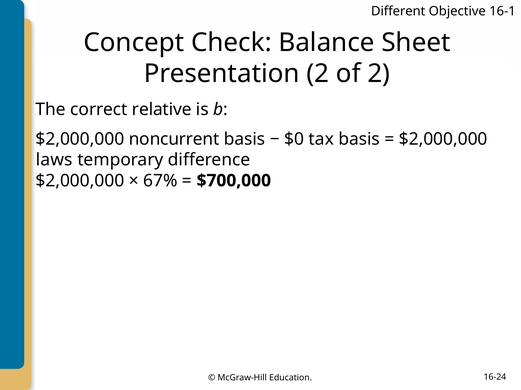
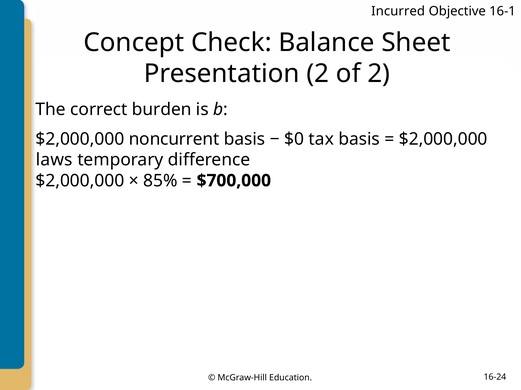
Different: Different -> Incurred (398, 11)
relative: relative -> burden (162, 110)
67%: 67% -> 85% (160, 181)
